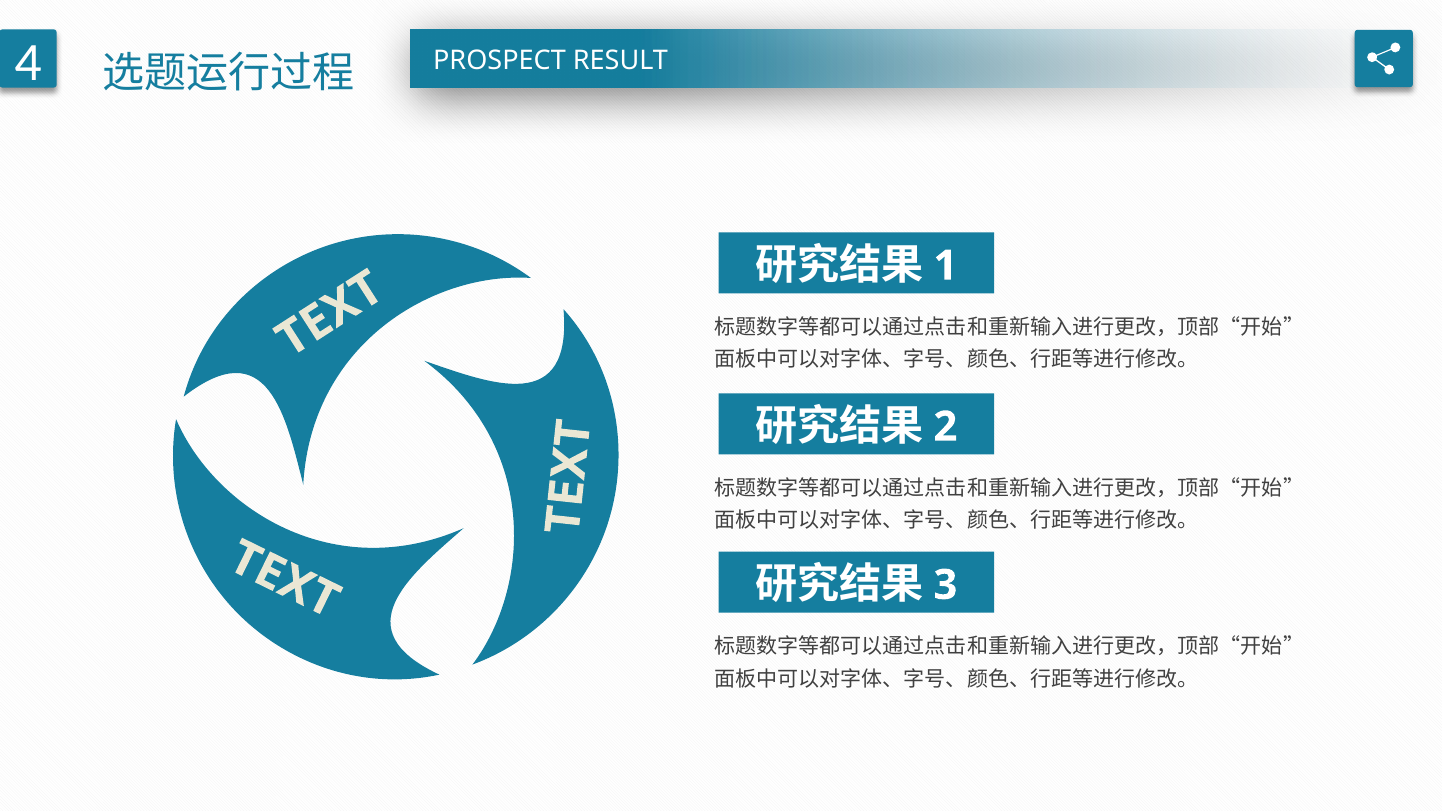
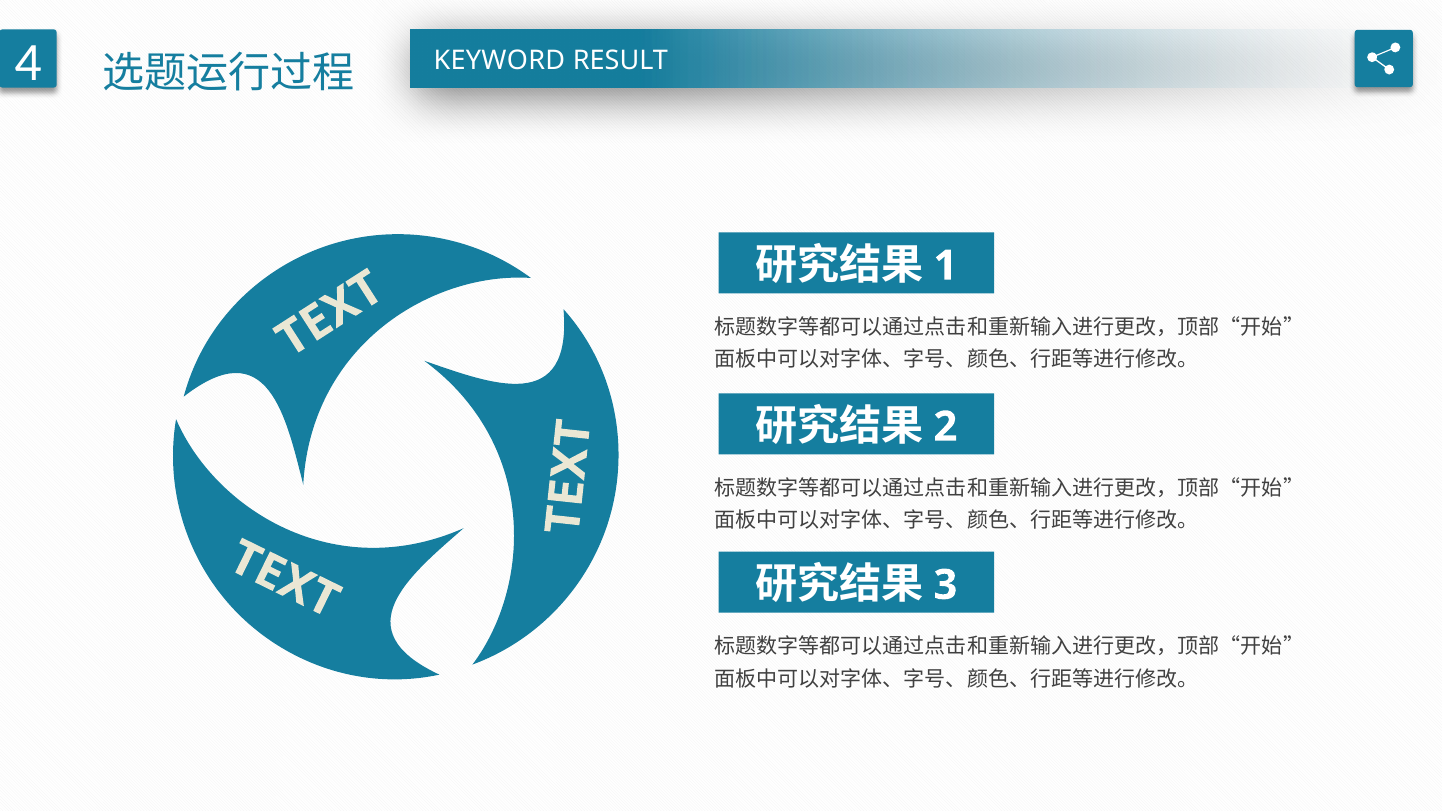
PROSPECT: PROSPECT -> KEYWORD (499, 60)
